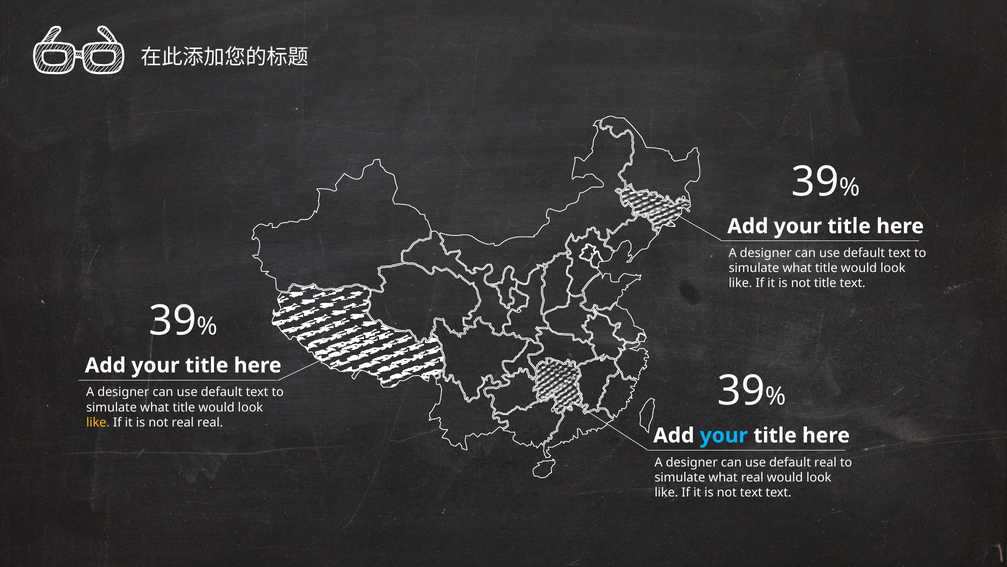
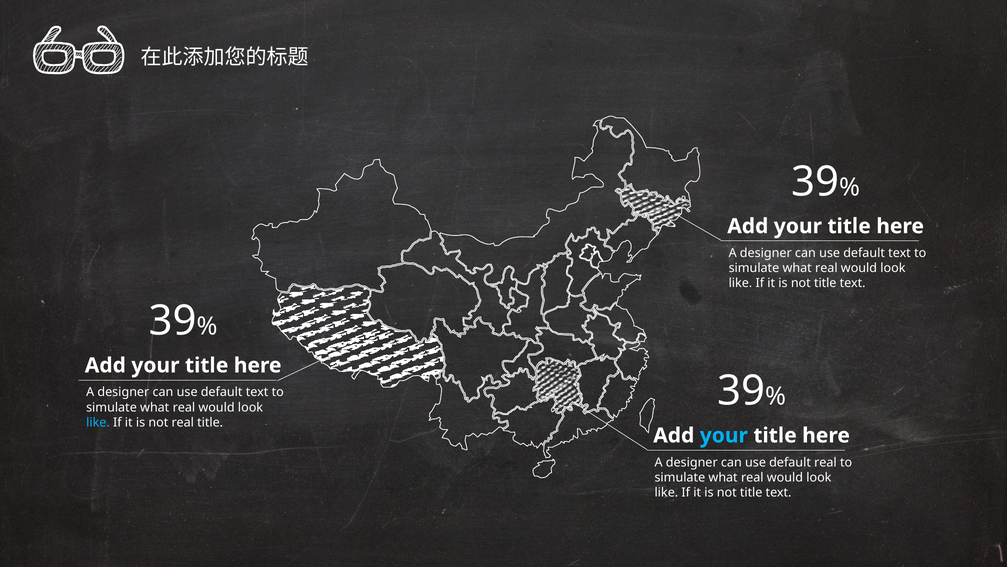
title: title -> real (826, 268)
title: title -> real (184, 407)
like colour: yellow -> light blue (98, 422)
real real: real -> title (210, 422)
text: text -> title (751, 492)
